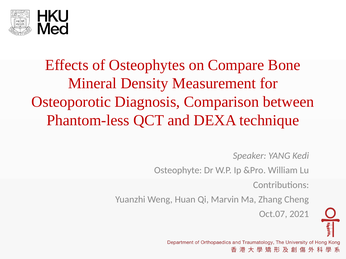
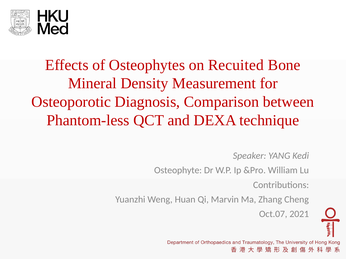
Compare: Compare -> Recuited (236, 65)
